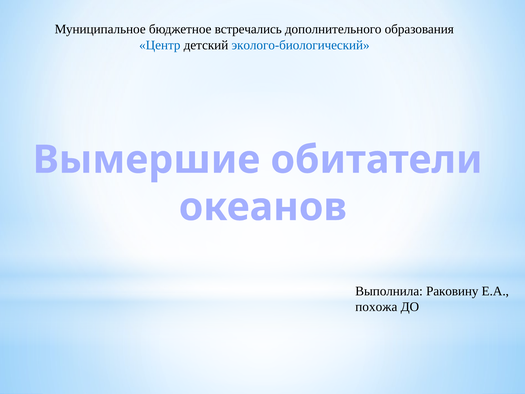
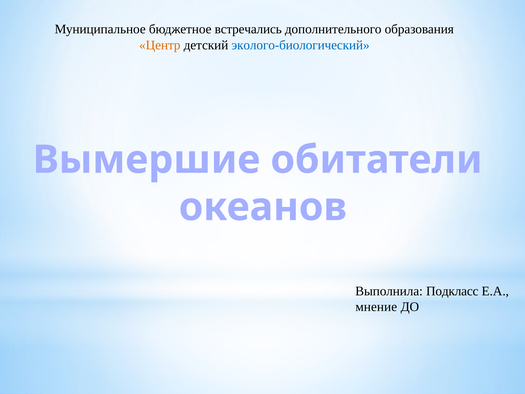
Центр colour: blue -> orange (160, 45)
Раковину: Раковину -> Подкласс (452, 291)
похожа: похожа -> мнение (376, 307)
